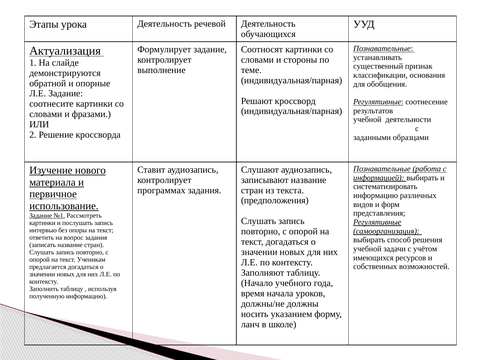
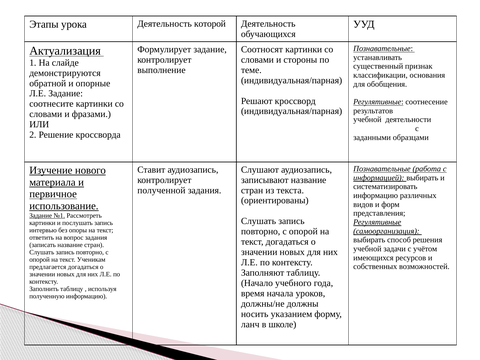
речевой: речевой -> которой (210, 24)
программах: программах -> полученной (161, 190)
предположения: предположения -> ориентированы (275, 201)
